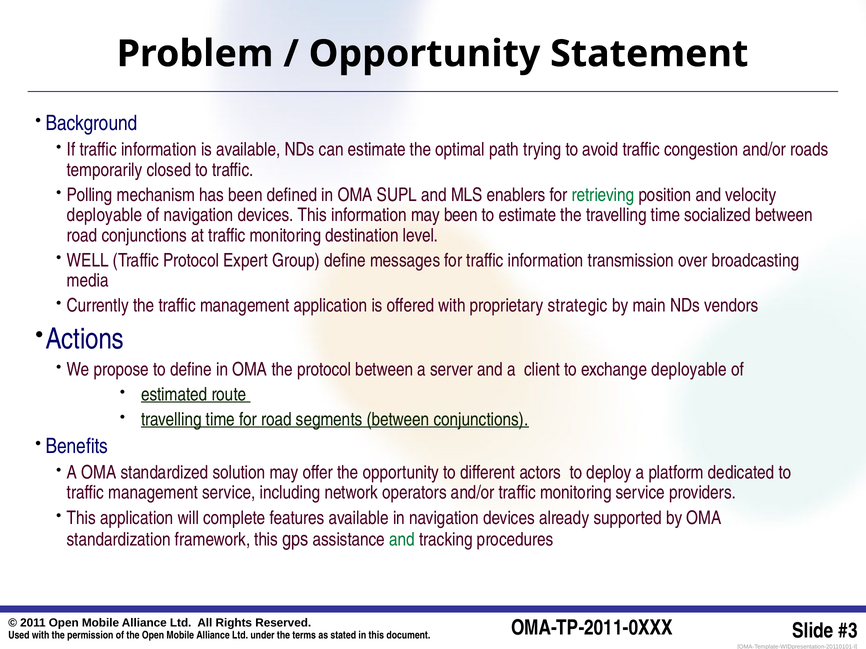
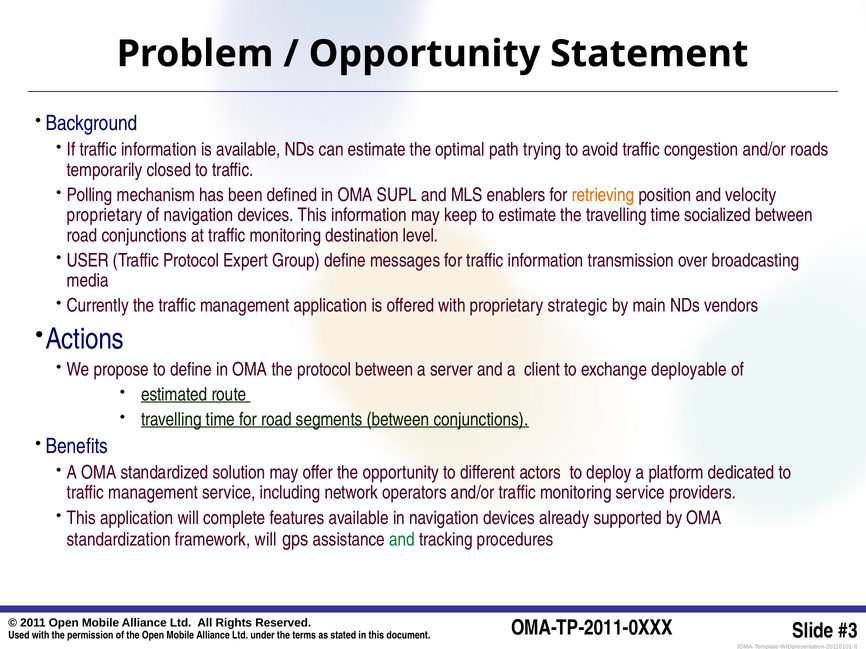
retrieving colour: green -> orange (603, 195)
deployable: deployable -> proprietary (105, 215)
may been: been -> keep (461, 215)
WELL: WELL -> USER (88, 261)
framework this: this -> will (266, 540)
